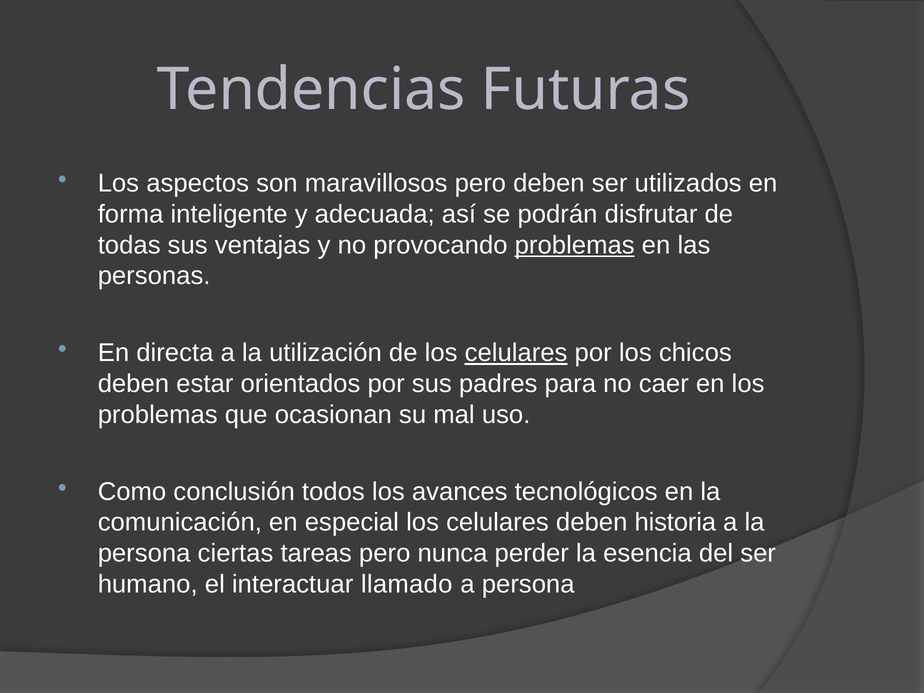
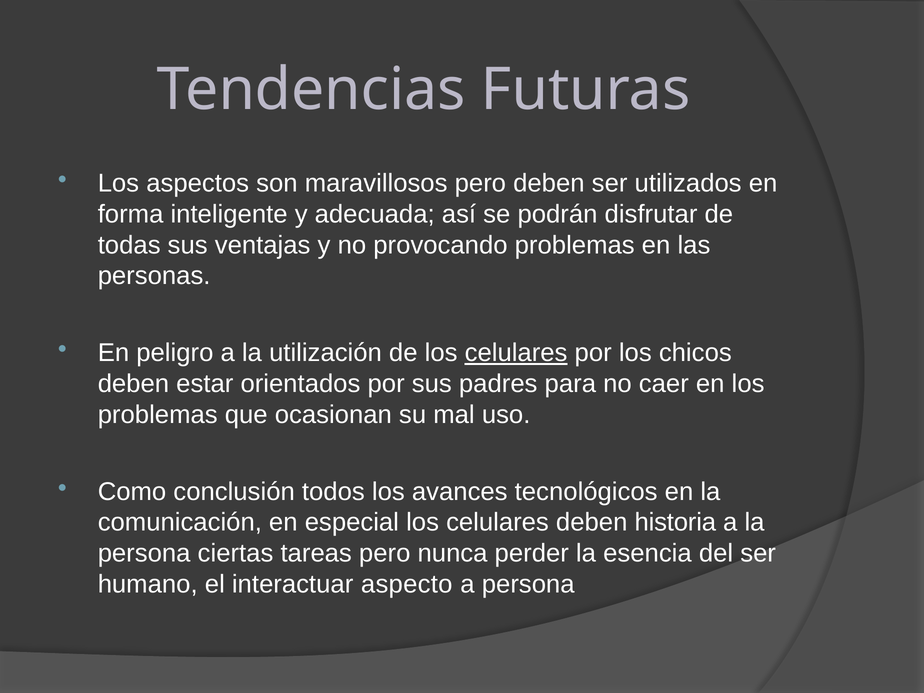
problemas underline: present -> none (575, 245)
directa: directa -> peligro (175, 353)
llamado: llamado -> aspecto (407, 584)
